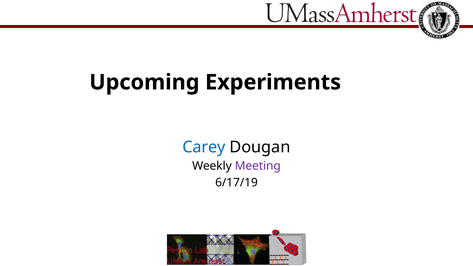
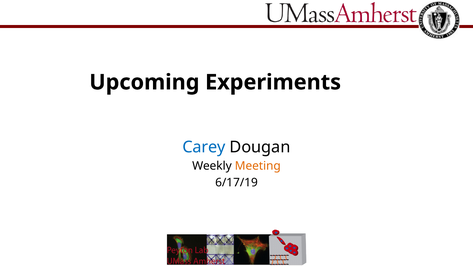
Meeting colour: purple -> orange (258, 166)
